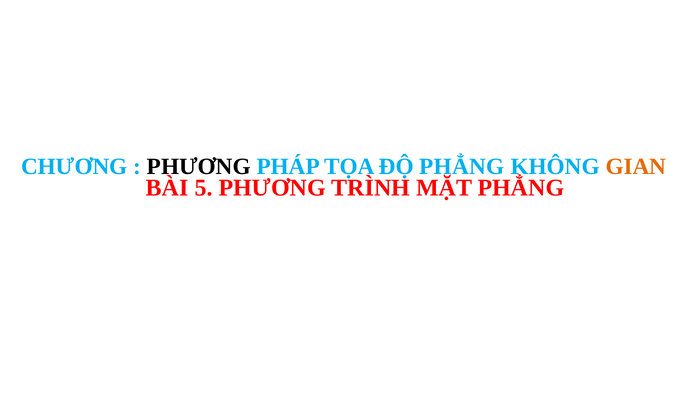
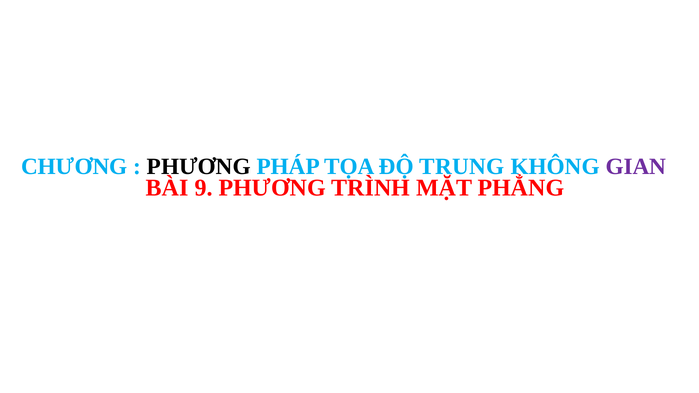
ĐỘ PHẲNG: PHẲNG -> TRUNG (462, 167)
GIAN colour: orange -> purple (636, 167)
5: 5 -> 9 (204, 188)
